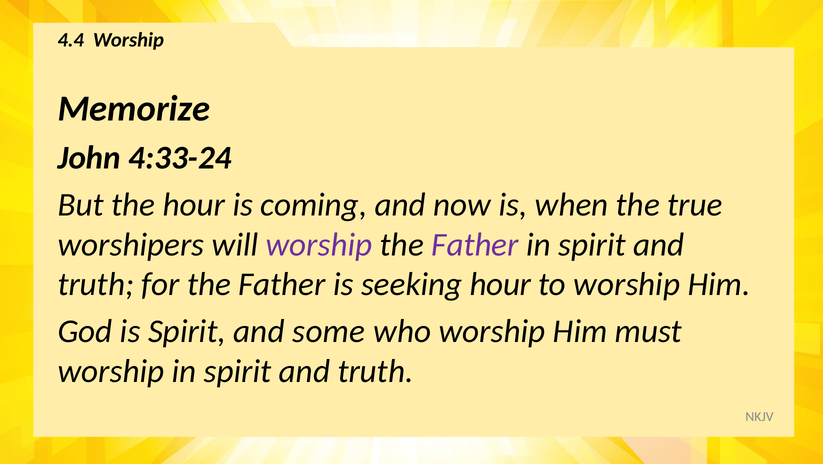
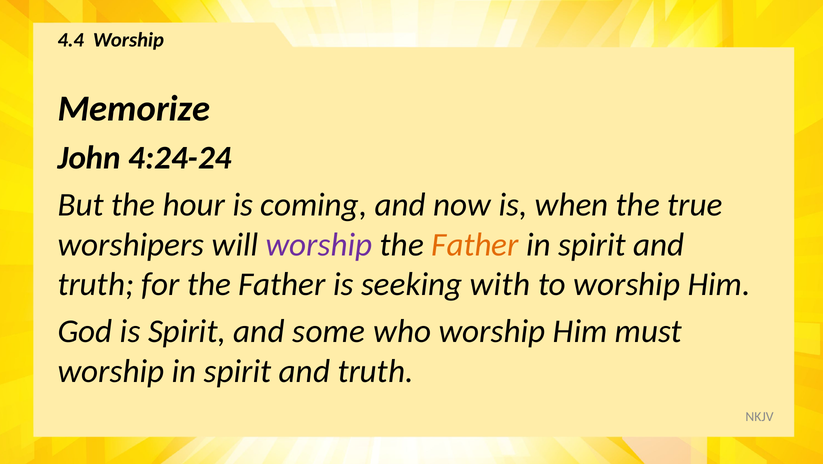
4:33-24: 4:33-24 -> 4:24-24 (180, 158)
Father colour: purple -> orange (475, 245)
seeking hour: hour -> with (500, 285)
